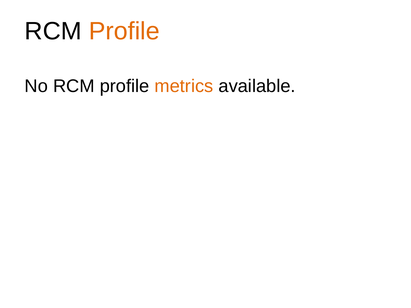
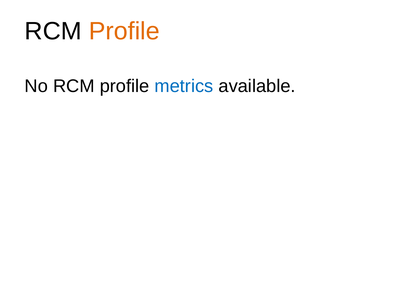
metrics colour: orange -> blue (184, 86)
